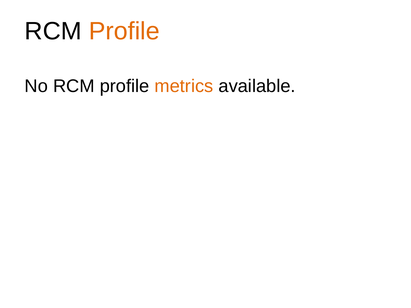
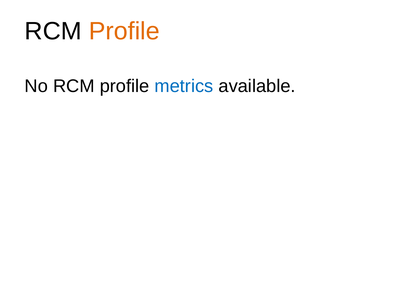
metrics colour: orange -> blue (184, 86)
